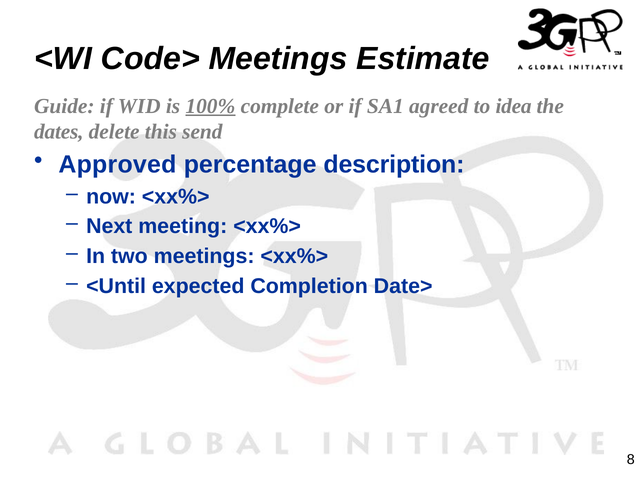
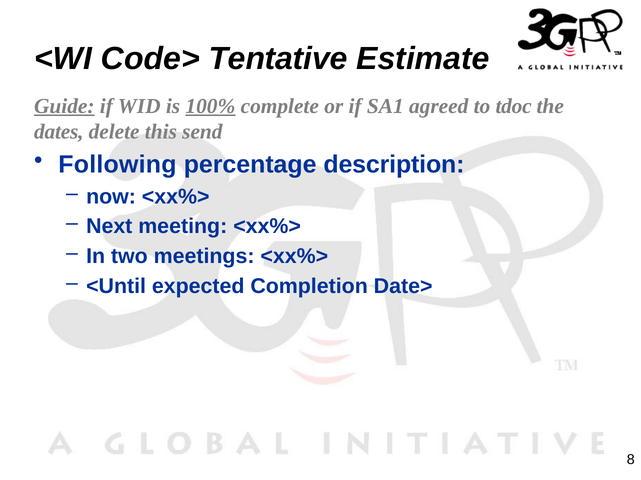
Code> Meetings: Meetings -> Tentative (278, 59)
Guide underline: none -> present (64, 106)
idea: idea -> tdoc (514, 106)
Approved: Approved -> Following (117, 165)
